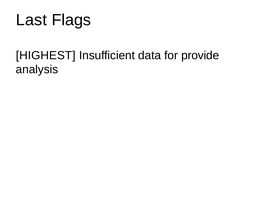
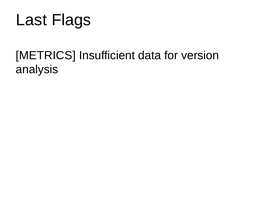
HIGHEST: HIGHEST -> METRICS (46, 55)
provide: provide -> version (200, 55)
